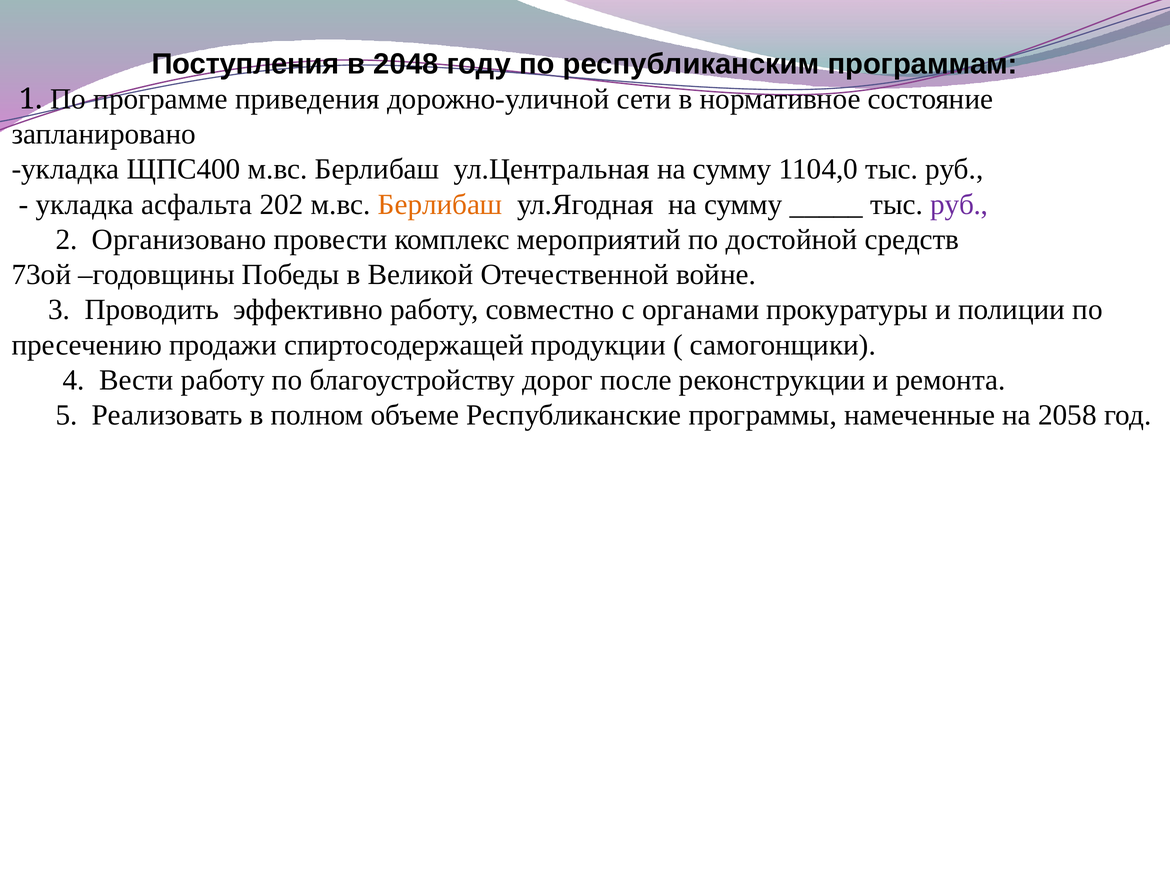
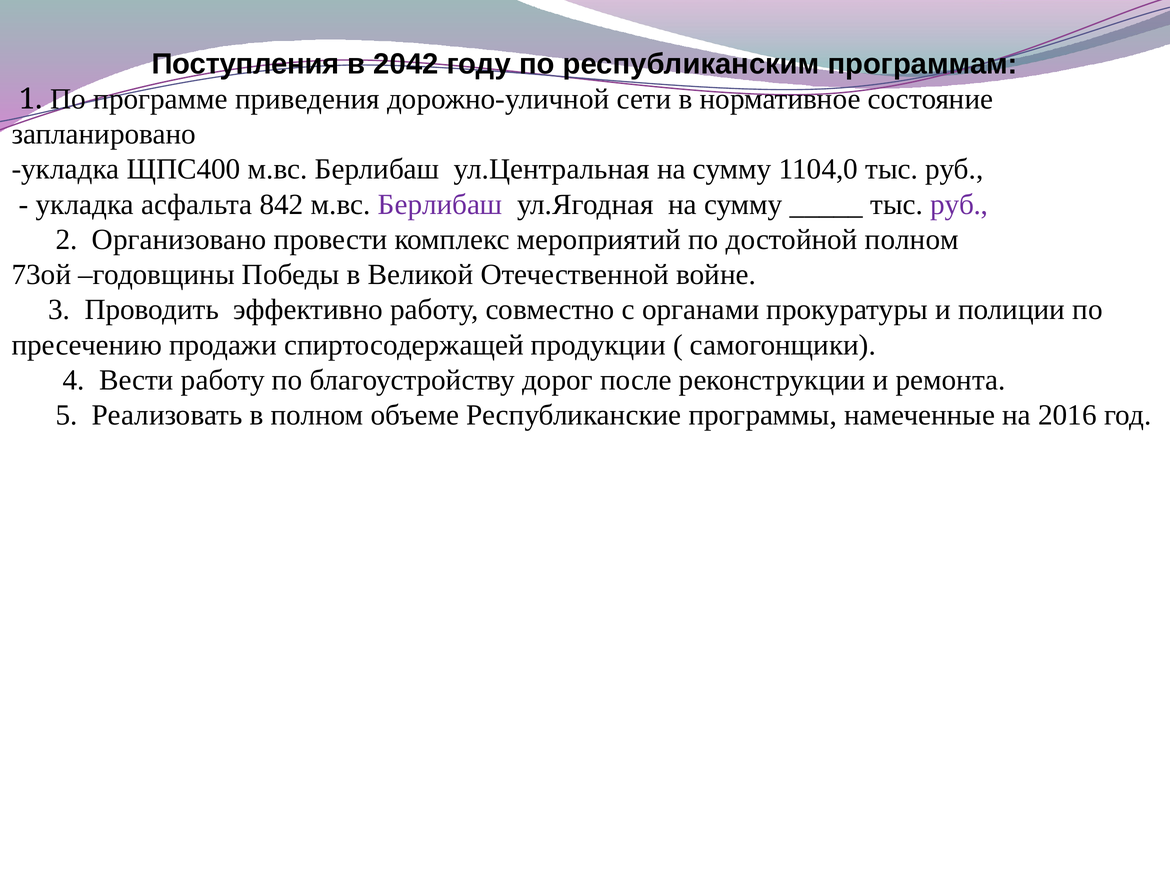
2048: 2048 -> 2042 (406, 64)
202: 202 -> 842 (282, 204)
Берлибаш colour: orange -> purple (440, 204)
достойной средств: средств -> полном (912, 239)
2058: 2058 -> 2016 (1067, 415)
